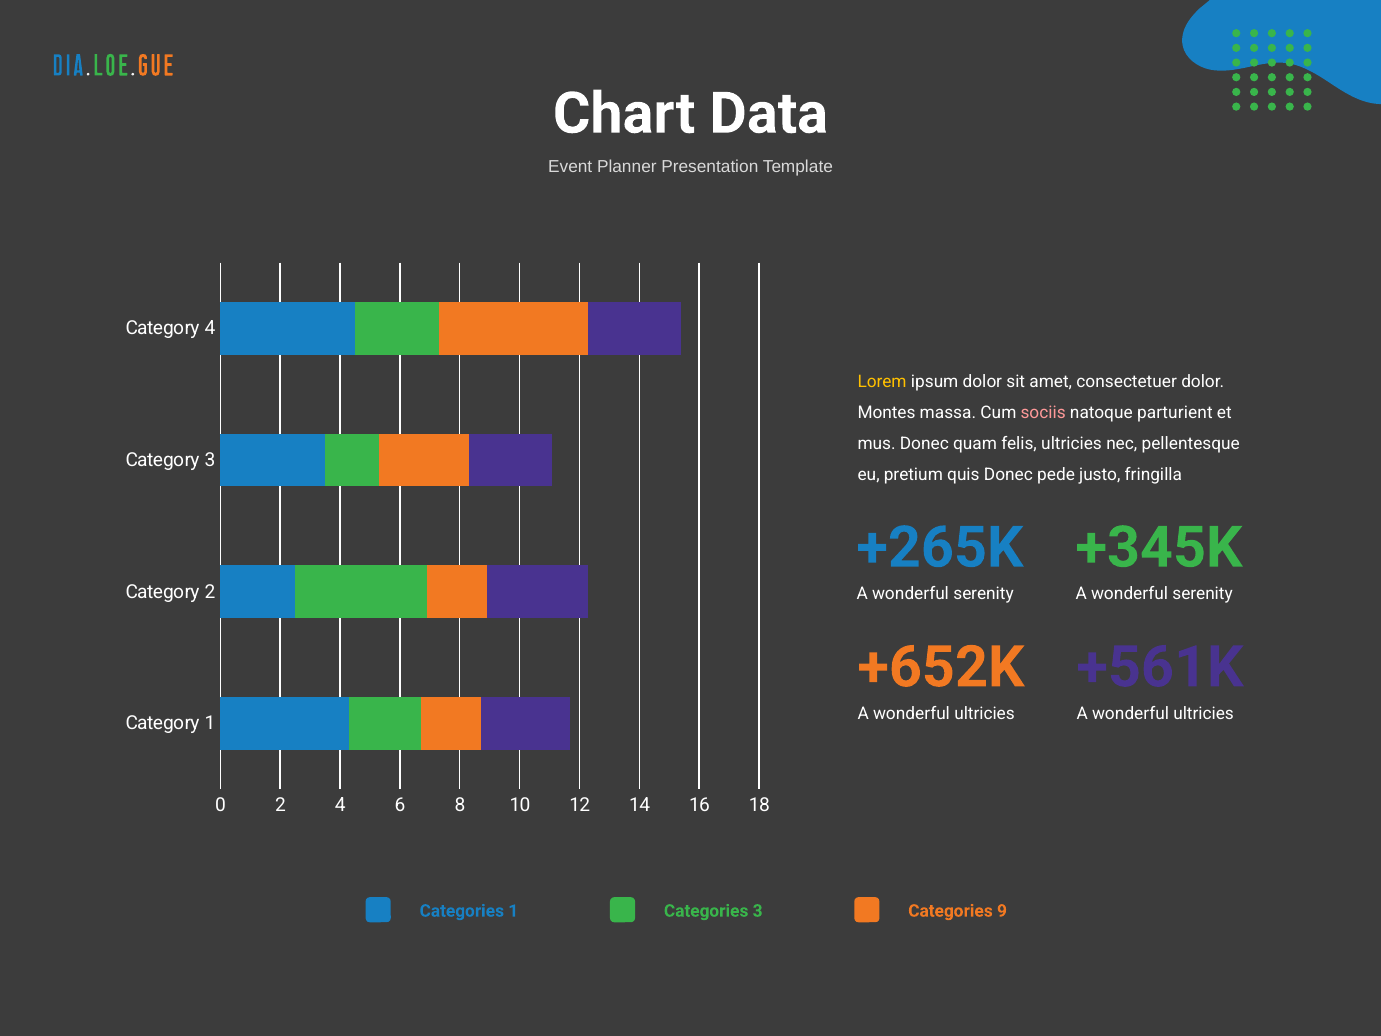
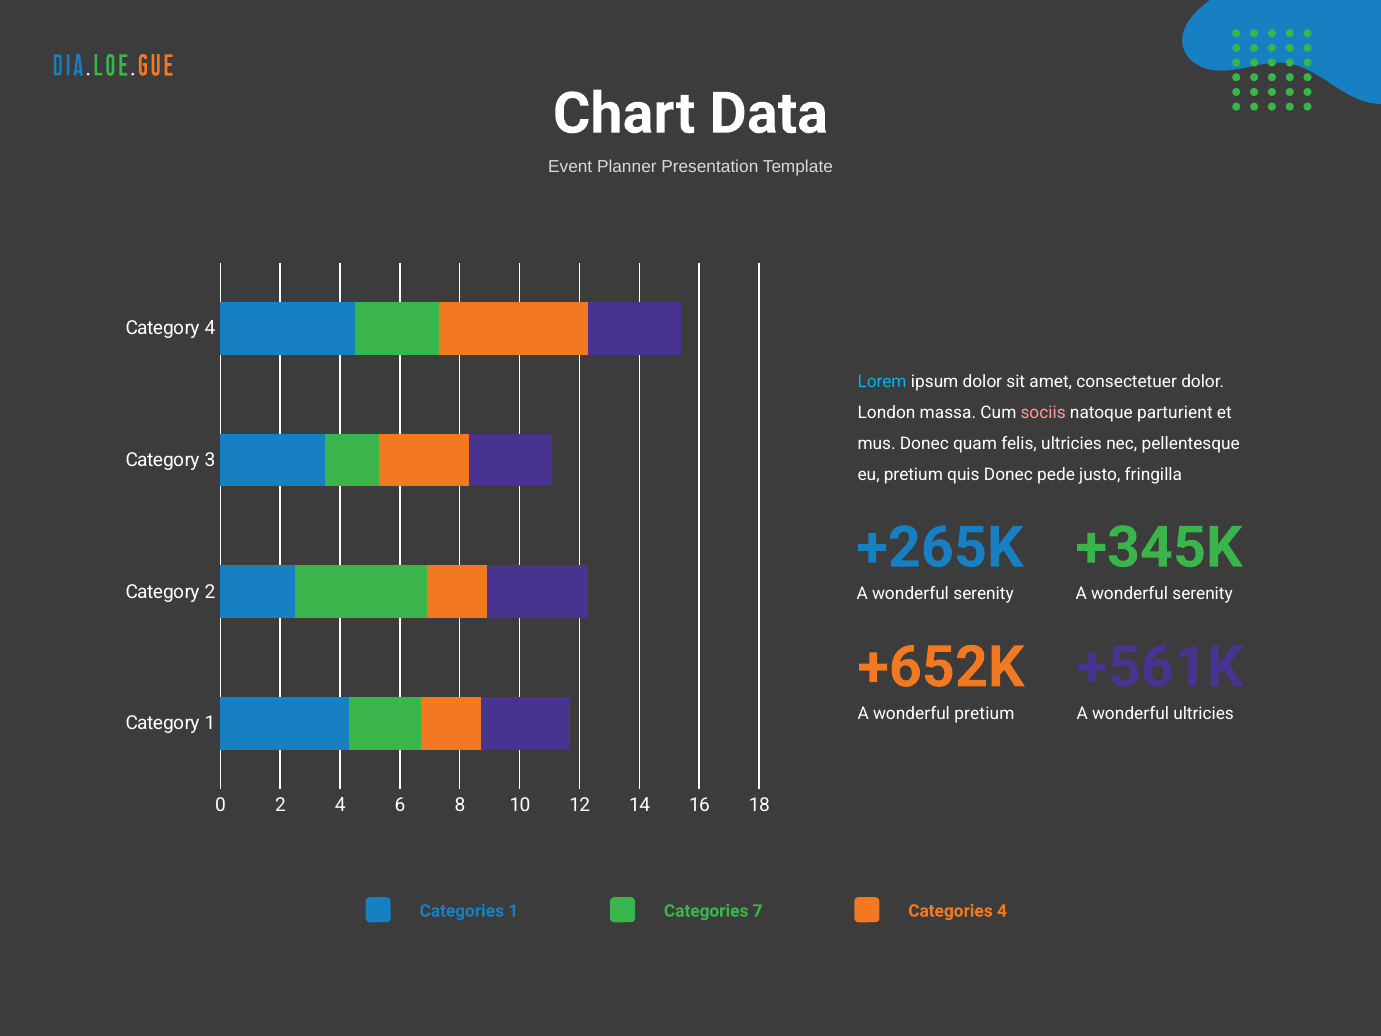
Lorem colour: yellow -> light blue (882, 381)
Montes: Montes -> London (887, 413)
ultricies: ultricies -> pretium (984, 713)
Categories 3: 3 -> 7 (758, 911)
Categories 9: 9 -> 4 (1002, 911)
